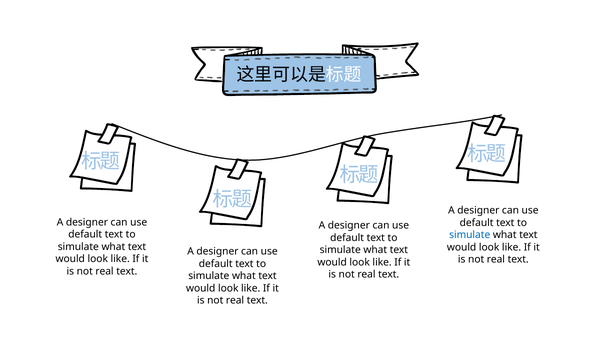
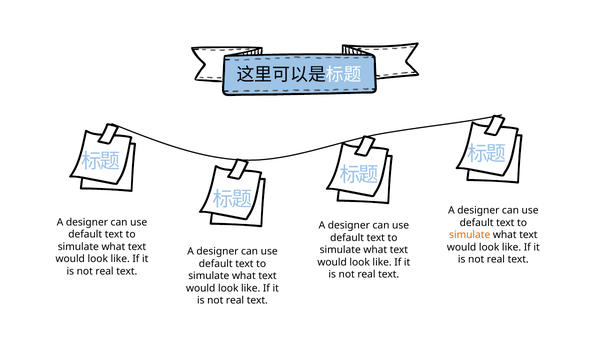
simulate colour: blue -> orange (470, 235)
